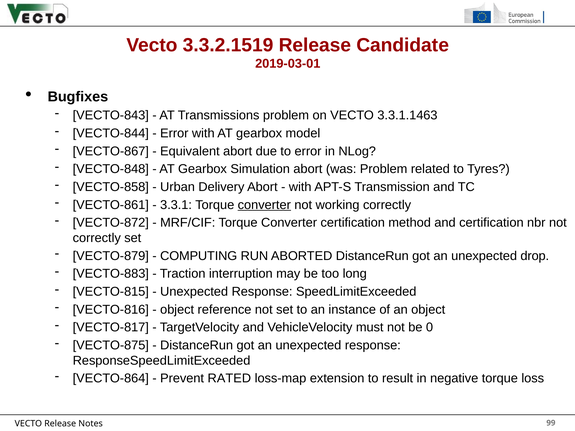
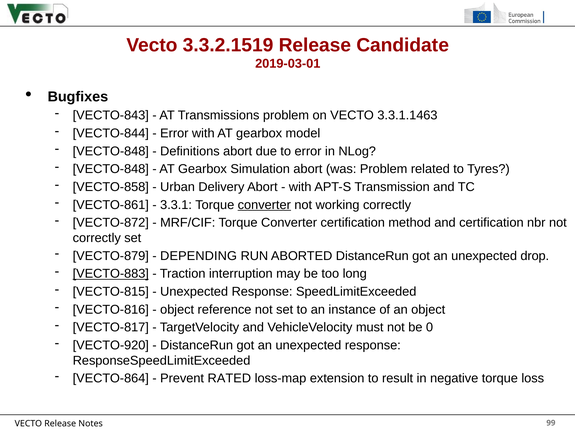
VECTO-867: VECTO-867 -> VECTO-848 (111, 151)
Equivalent: Equivalent -> Definitions (190, 151)
COMPUTING: COMPUTING -> DEPENDING (199, 256)
VECTO-883 underline: none -> present (111, 274)
VECTO-875: VECTO-875 -> VECTO-920 (111, 345)
